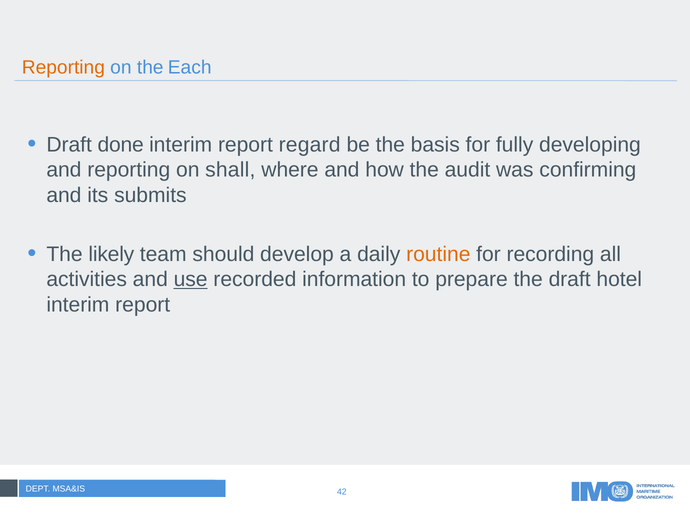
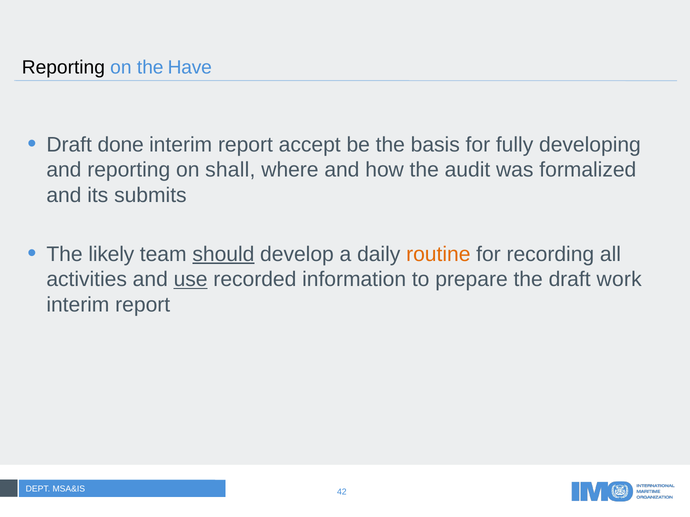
Reporting colour: orange -> black (63, 68)
Each: Each -> Have (190, 68)
regard: regard -> accept (310, 145)
confirming: confirming -> formalized (588, 170)
should underline: none -> present (223, 254)
hotel: hotel -> work (619, 280)
